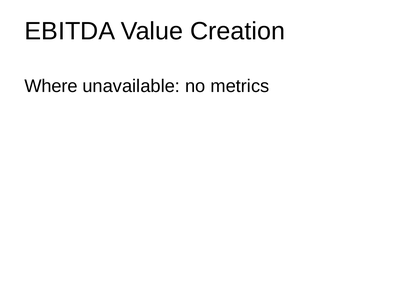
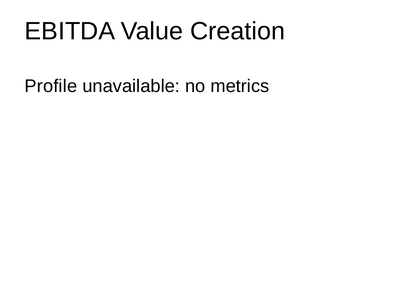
Where: Where -> Profile (51, 86)
